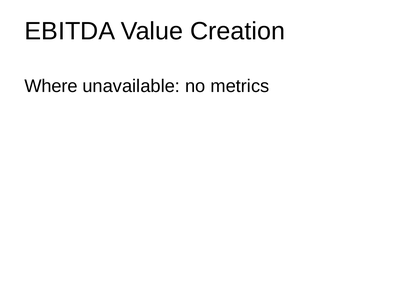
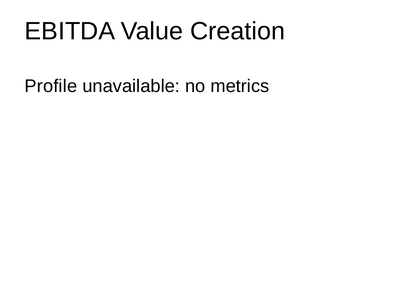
Where: Where -> Profile (51, 86)
